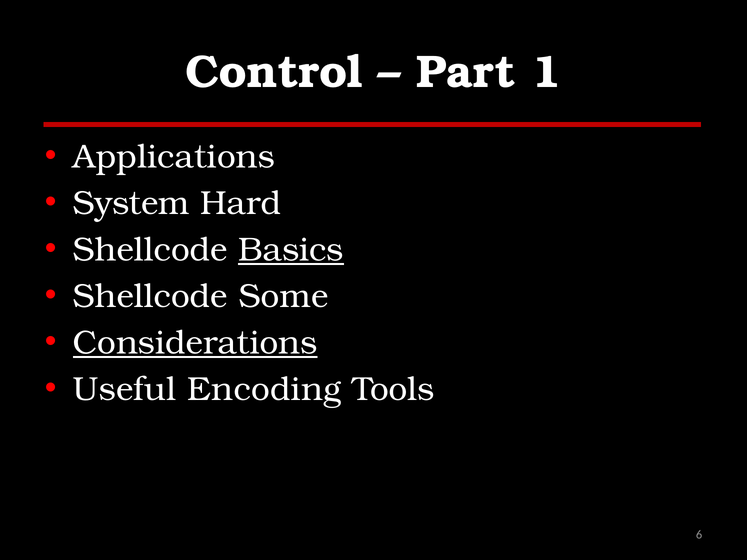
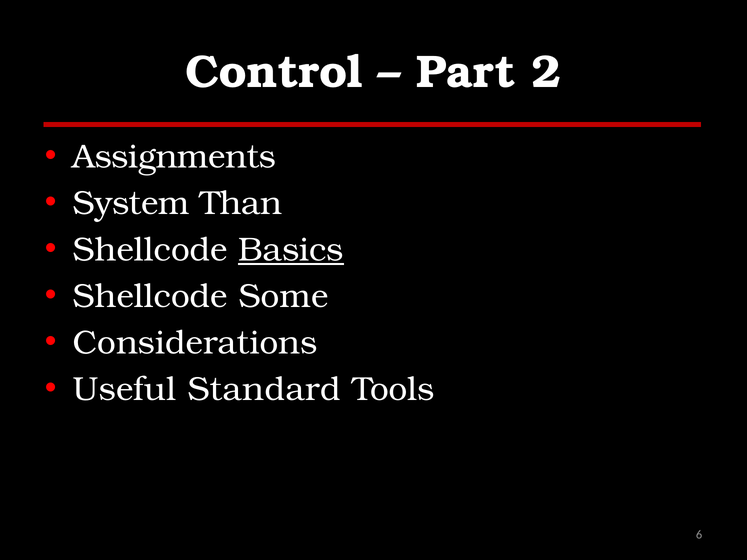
1: 1 -> 2 (546, 72)
Applications: Applications -> Assignments (174, 157)
Hard: Hard -> Than (241, 203)
Considerations underline: present -> none (195, 343)
Encoding: Encoding -> Standard (264, 389)
